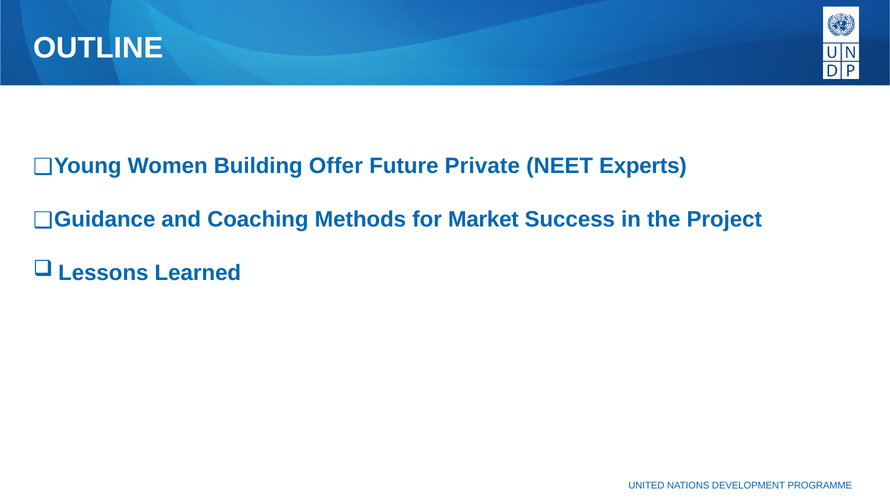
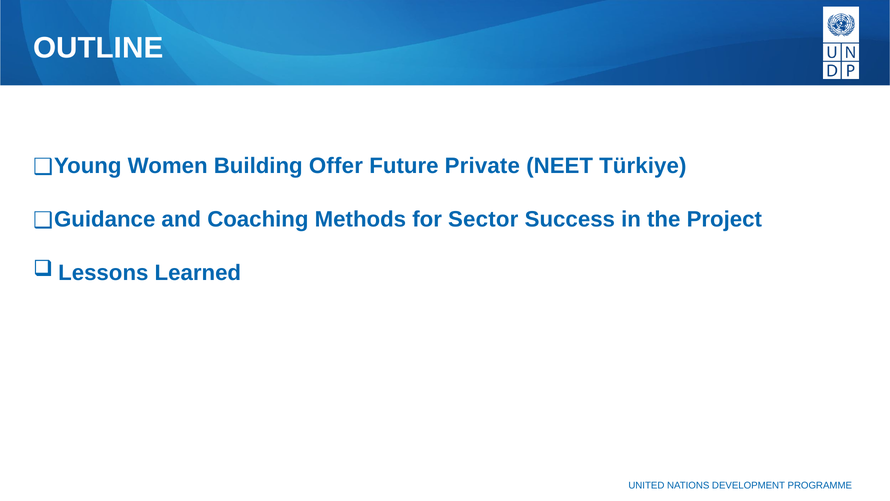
Experts: Experts -> Türkiye (643, 166)
Market: Market -> Sector (483, 219)
